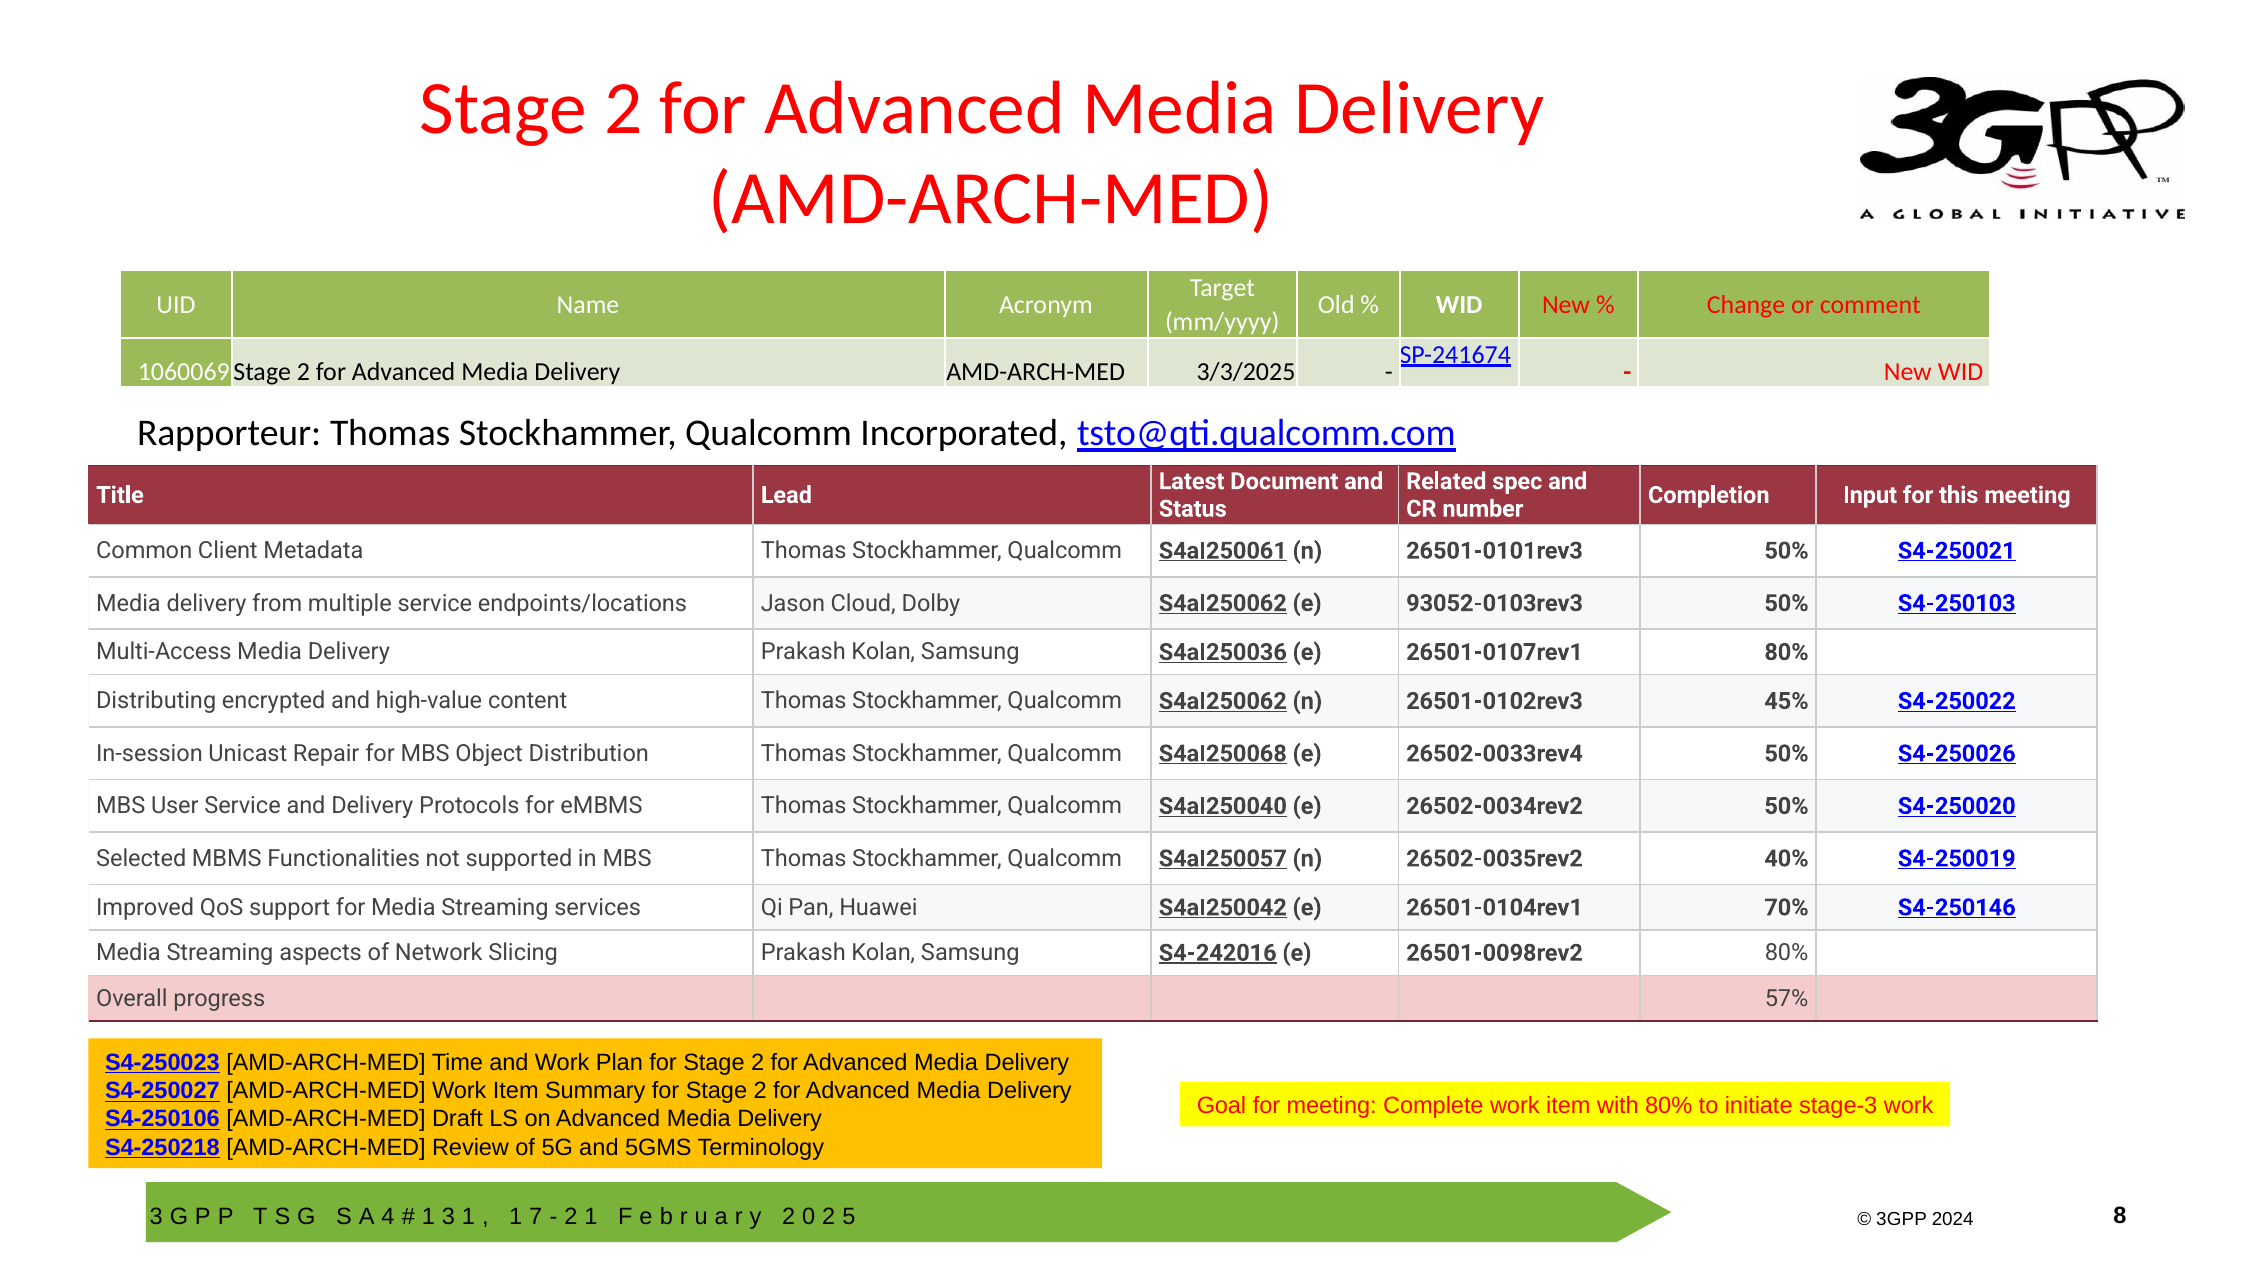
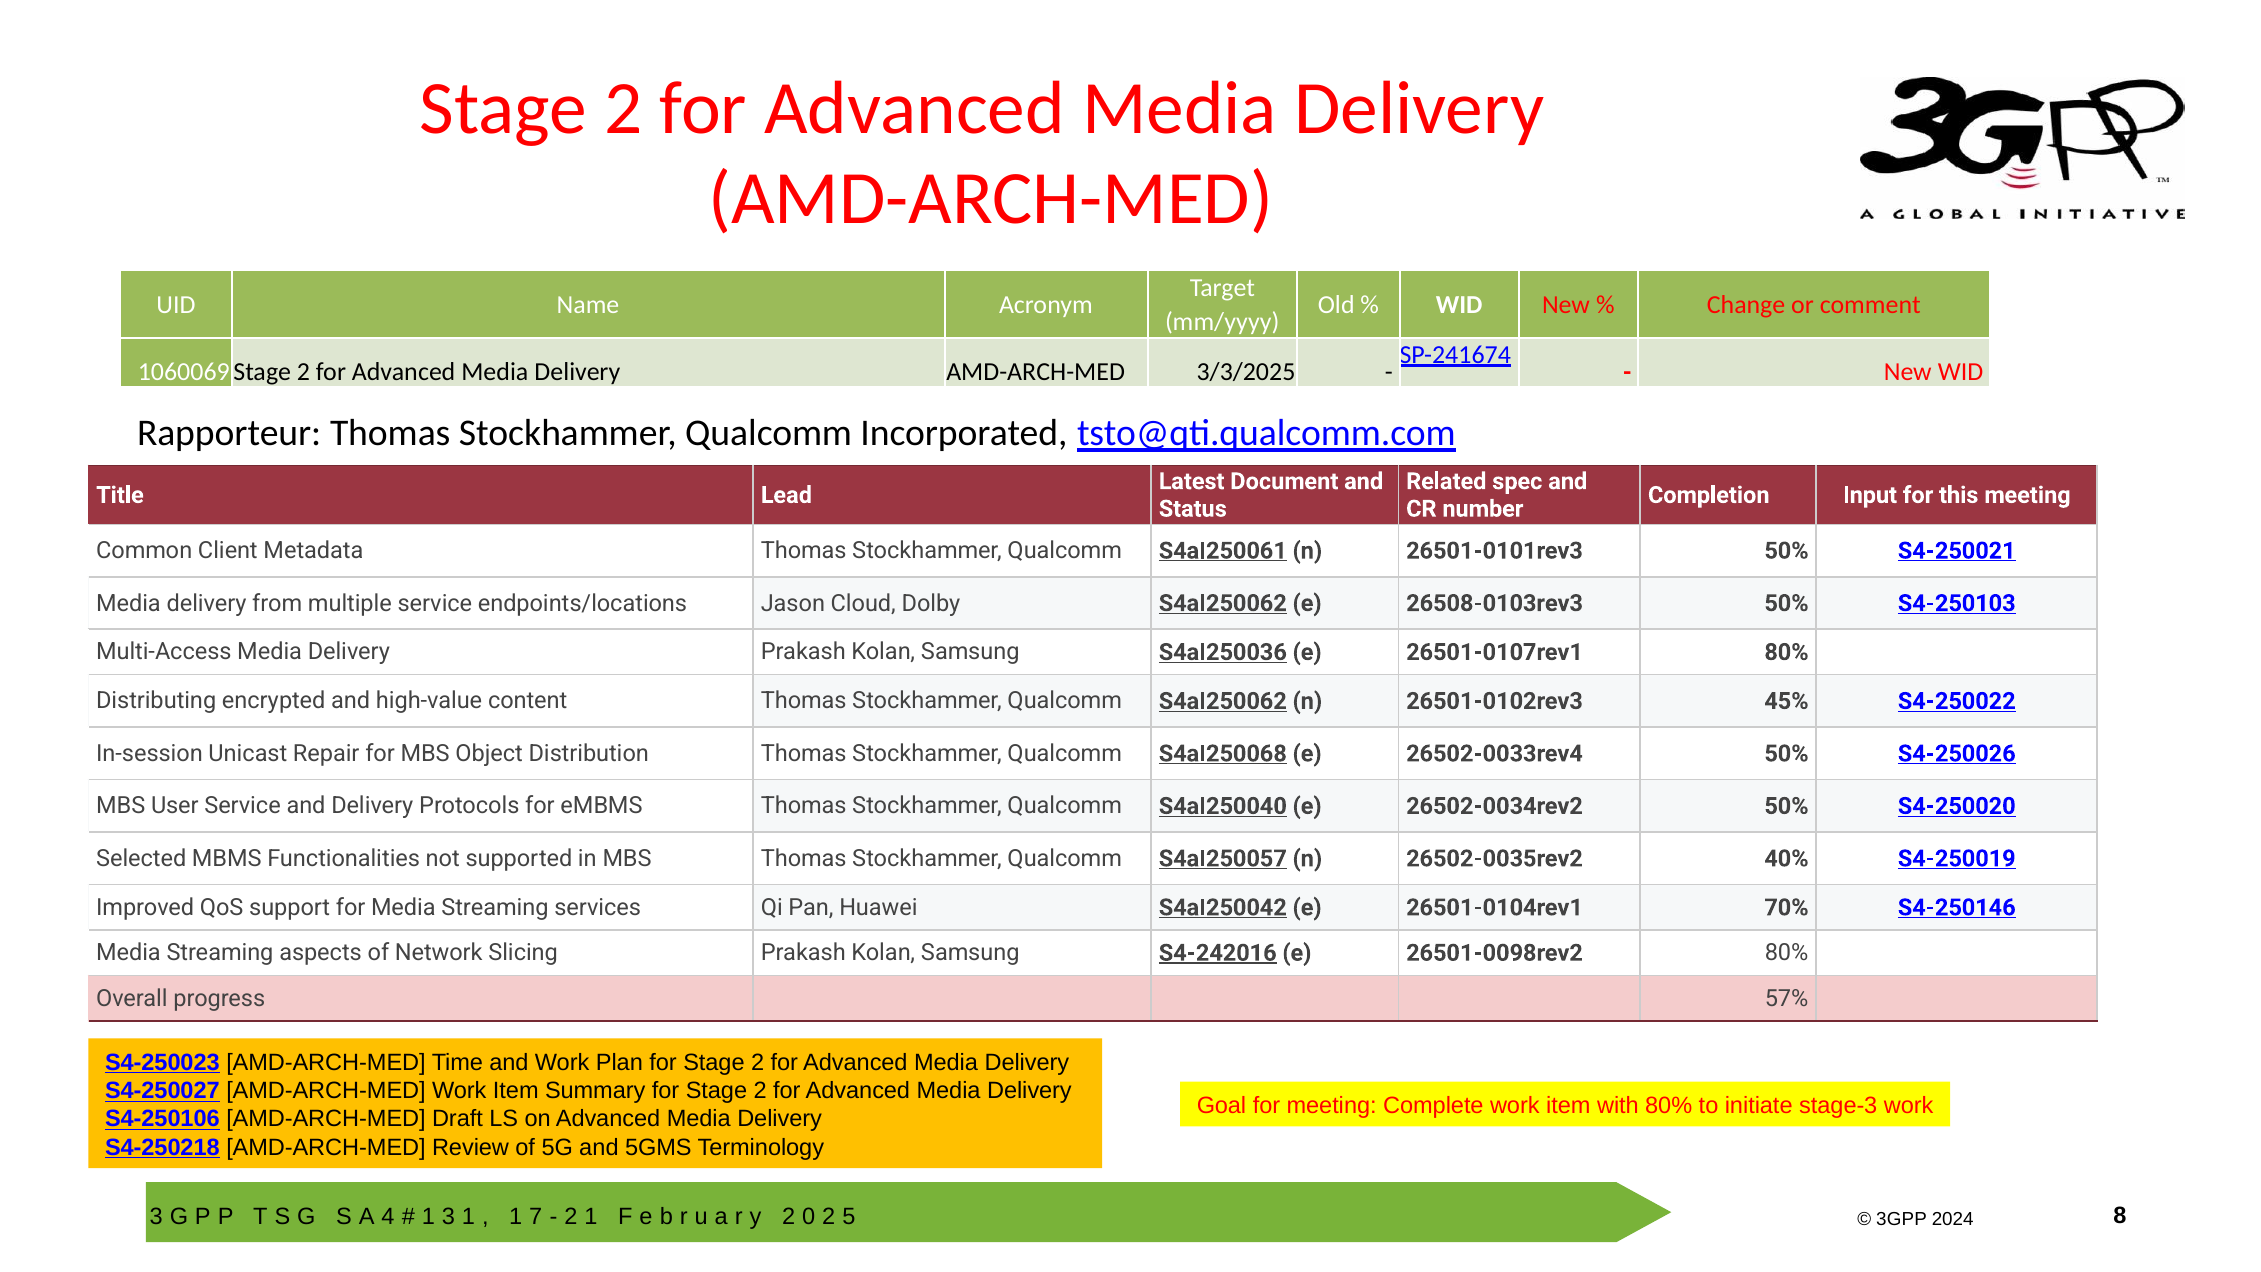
93052-0103rev3: 93052-0103rev3 -> 26508-0103rev3 (1495, 603)
